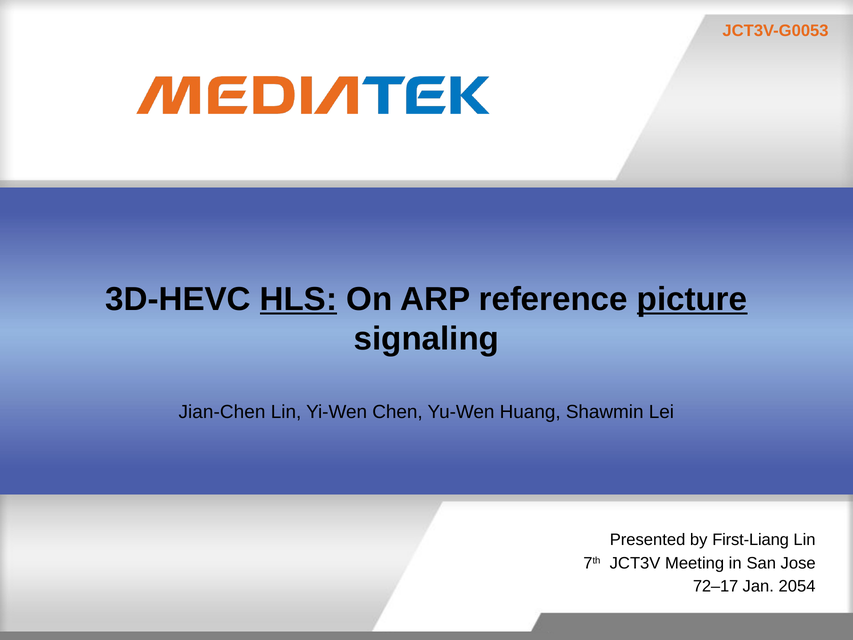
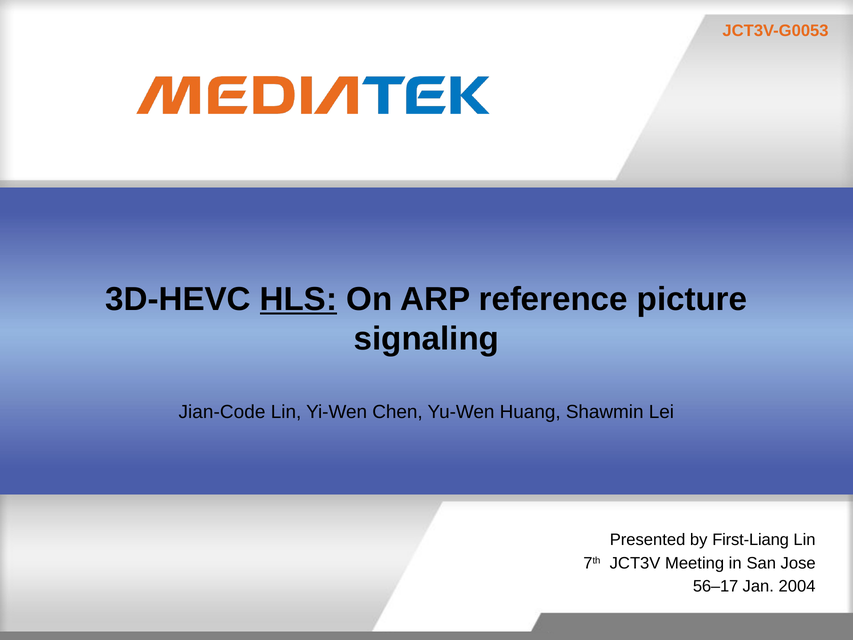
picture underline: present -> none (692, 299)
Jian-Chen: Jian-Chen -> Jian-Code (222, 412)
72–17: 72–17 -> 56–17 (716, 586)
2054: 2054 -> 2004 (797, 586)
